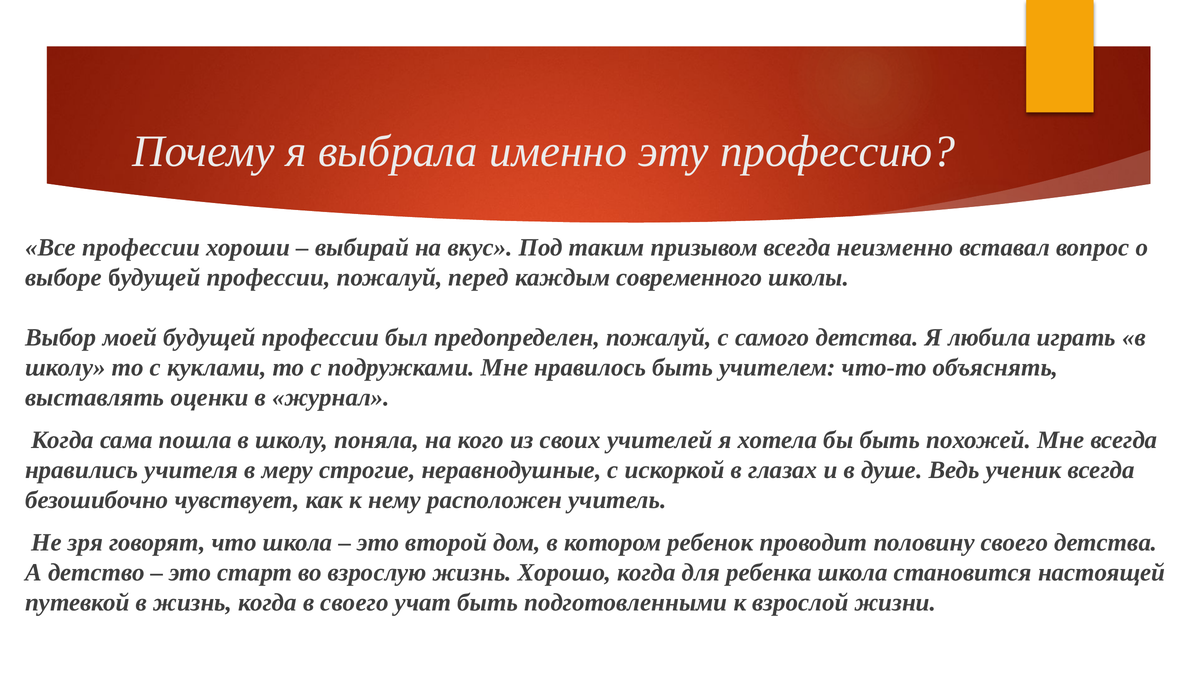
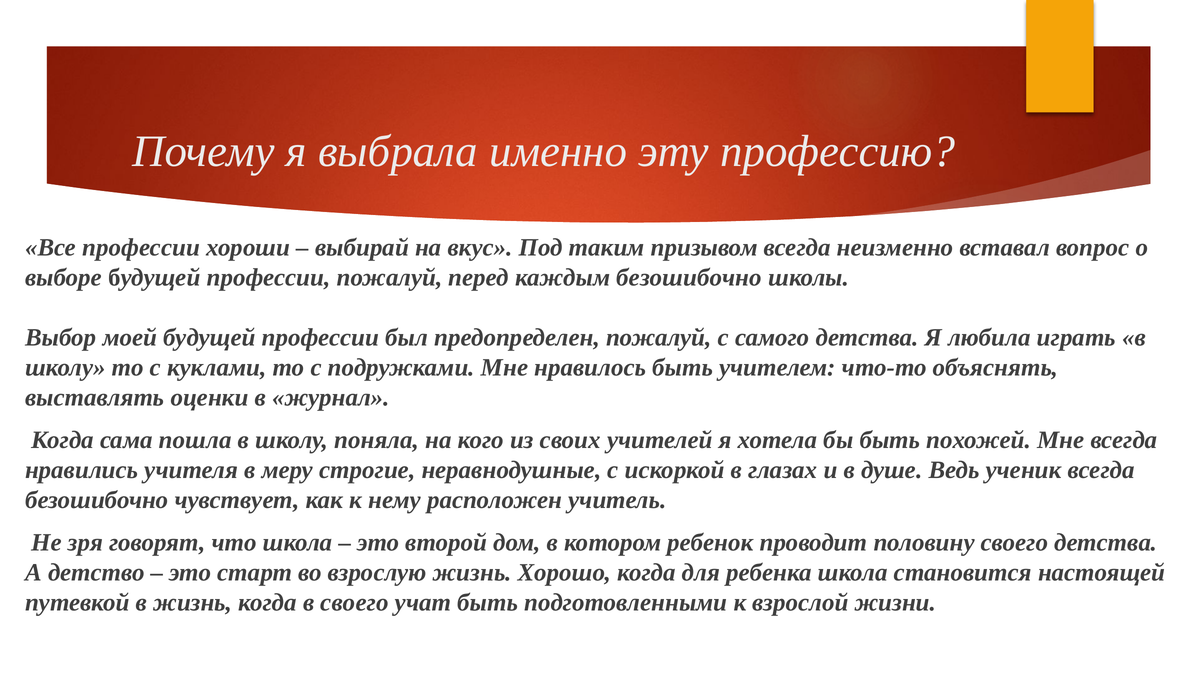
каждым современного: современного -> безошибочно (689, 278)
